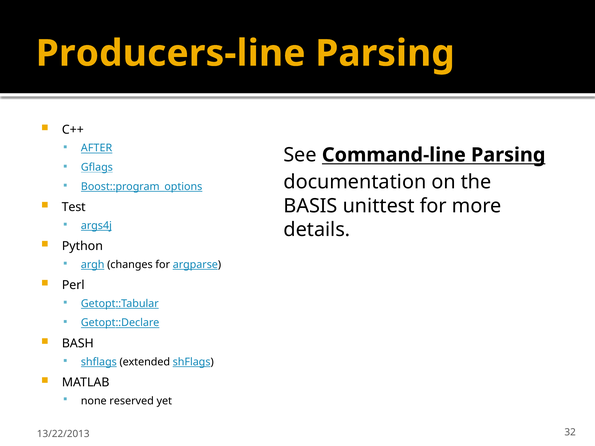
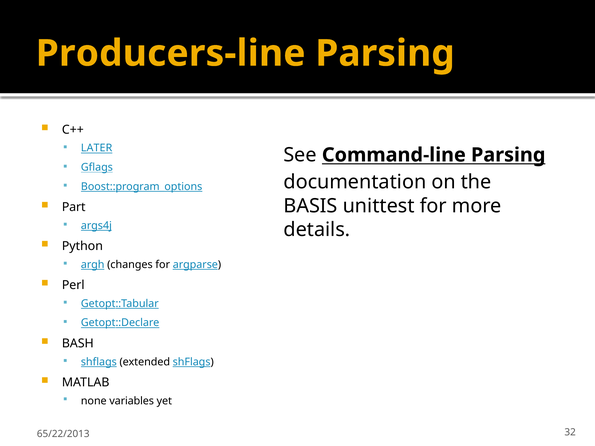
AFTER: AFTER -> LATER (97, 148)
Test: Test -> Part (74, 207)
reserved: reserved -> variables (132, 401)
13/22/2013: 13/22/2013 -> 65/22/2013 (63, 434)
